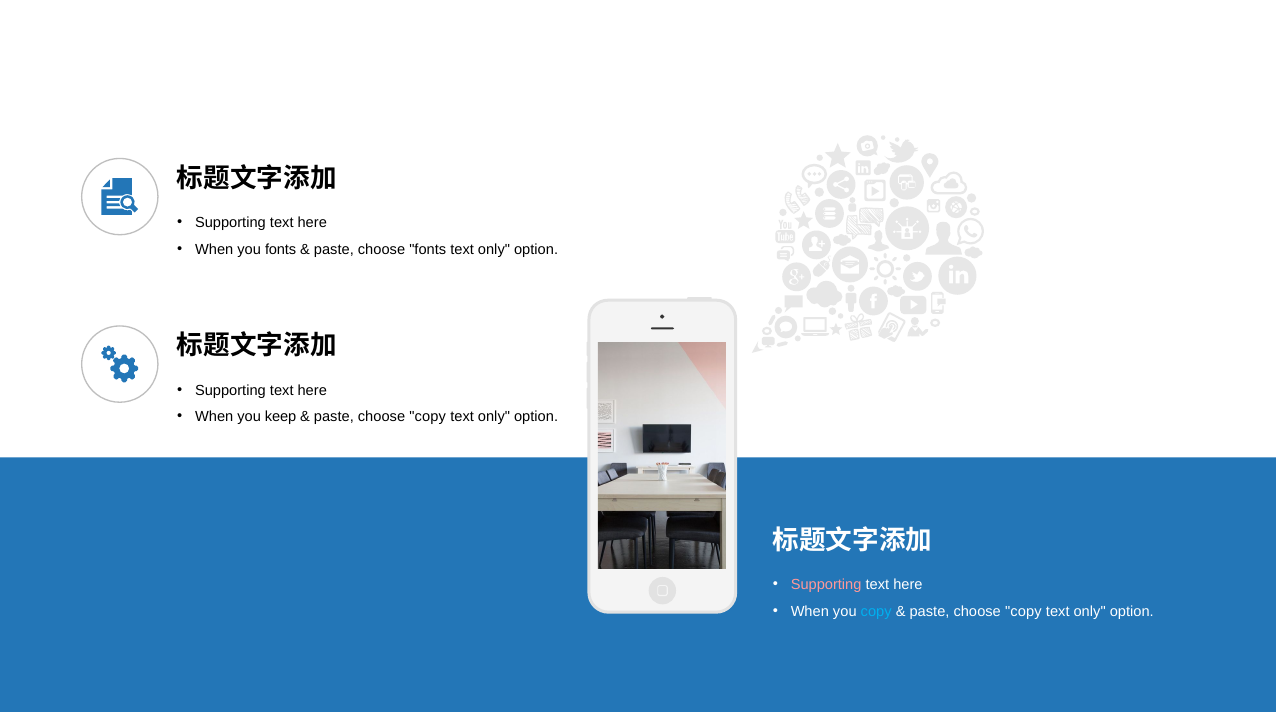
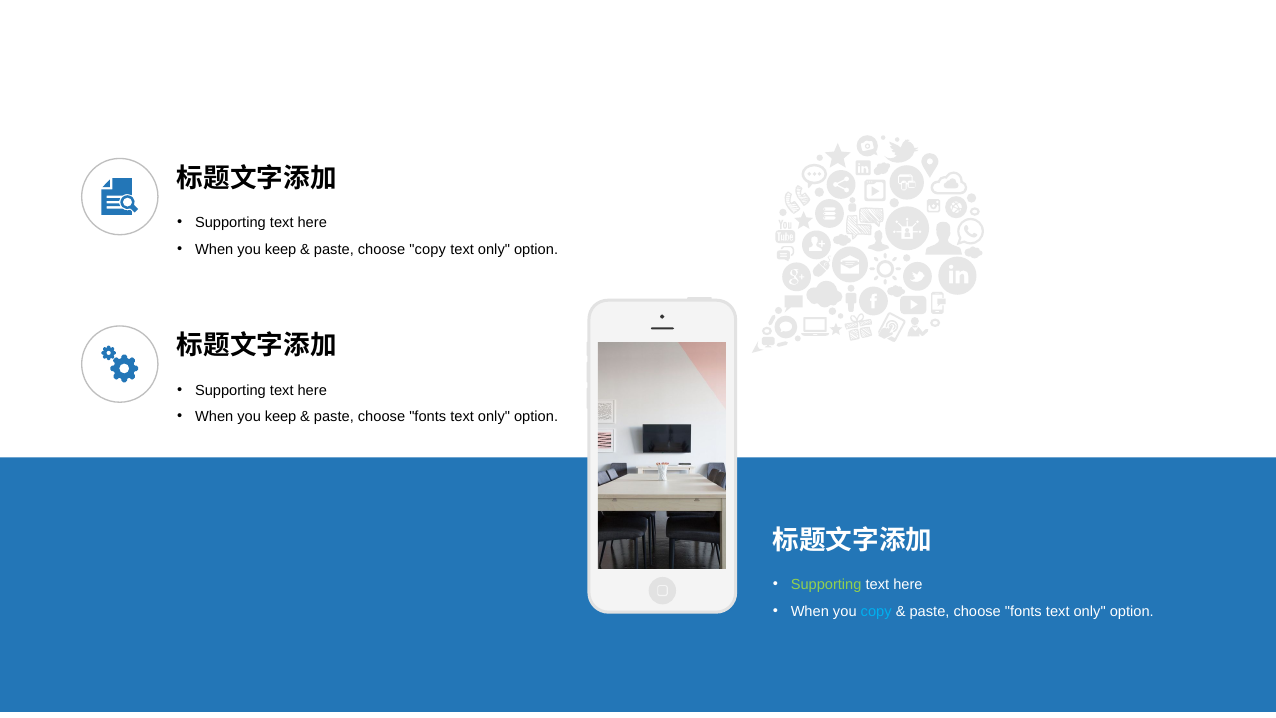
fonts: fonts -> keep (281, 249)
choose fonts: fonts -> copy (428, 249)
copy: copy -> fonts (428, 417)
Supporting colour: pink -> light green (826, 585)
copy: copy -> fonts (1023, 611)
